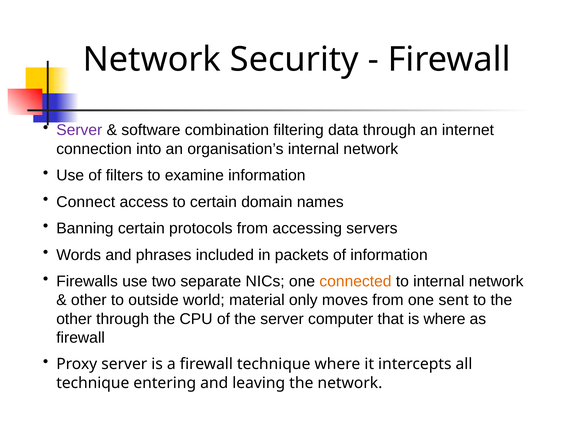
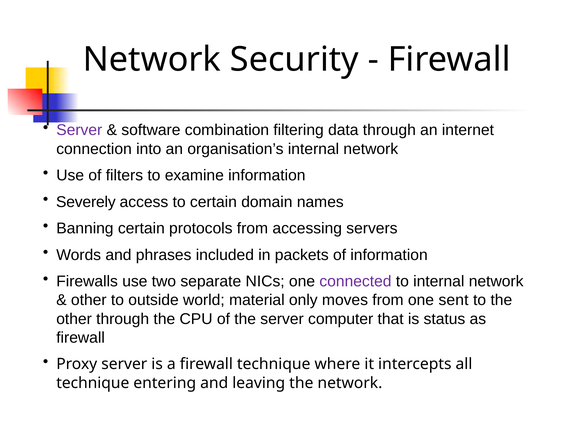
Connect: Connect -> Severely (86, 202)
connected colour: orange -> purple (355, 282)
is where: where -> status (444, 319)
